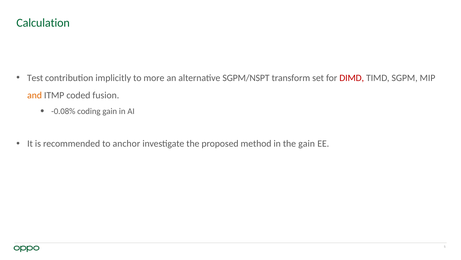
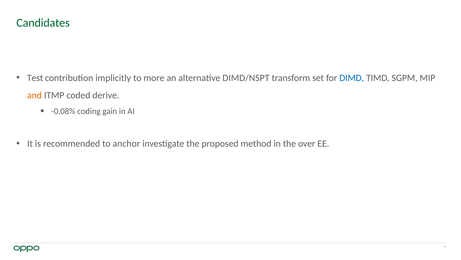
Calculation: Calculation -> Candidates (43, 23)
SGPM/NSPT: SGPM/NSPT -> DIMD/NSPT (246, 78)
DIMD colour: red -> blue (352, 78)
fusion: fusion -> derive (106, 95)
the gain: gain -> over (307, 143)
